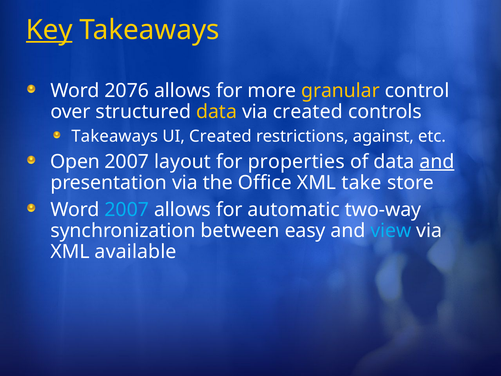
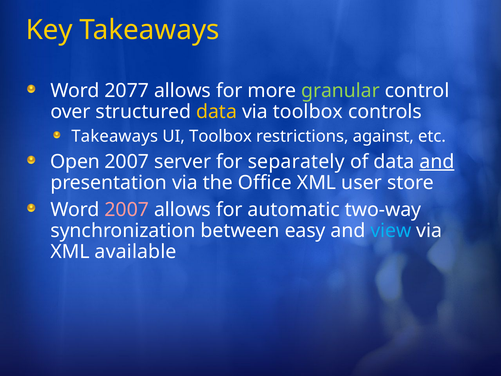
Key underline: present -> none (49, 30)
2076: 2076 -> 2077 (127, 91)
granular colour: yellow -> light green (341, 91)
via created: created -> toolbox (308, 112)
UI Created: Created -> Toolbox (221, 136)
layout: layout -> server (183, 162)
properties: properties -> separately (296, 162)
take: take -> user (362, 183)
2007 colour: light blue -> pink (127, 209)
